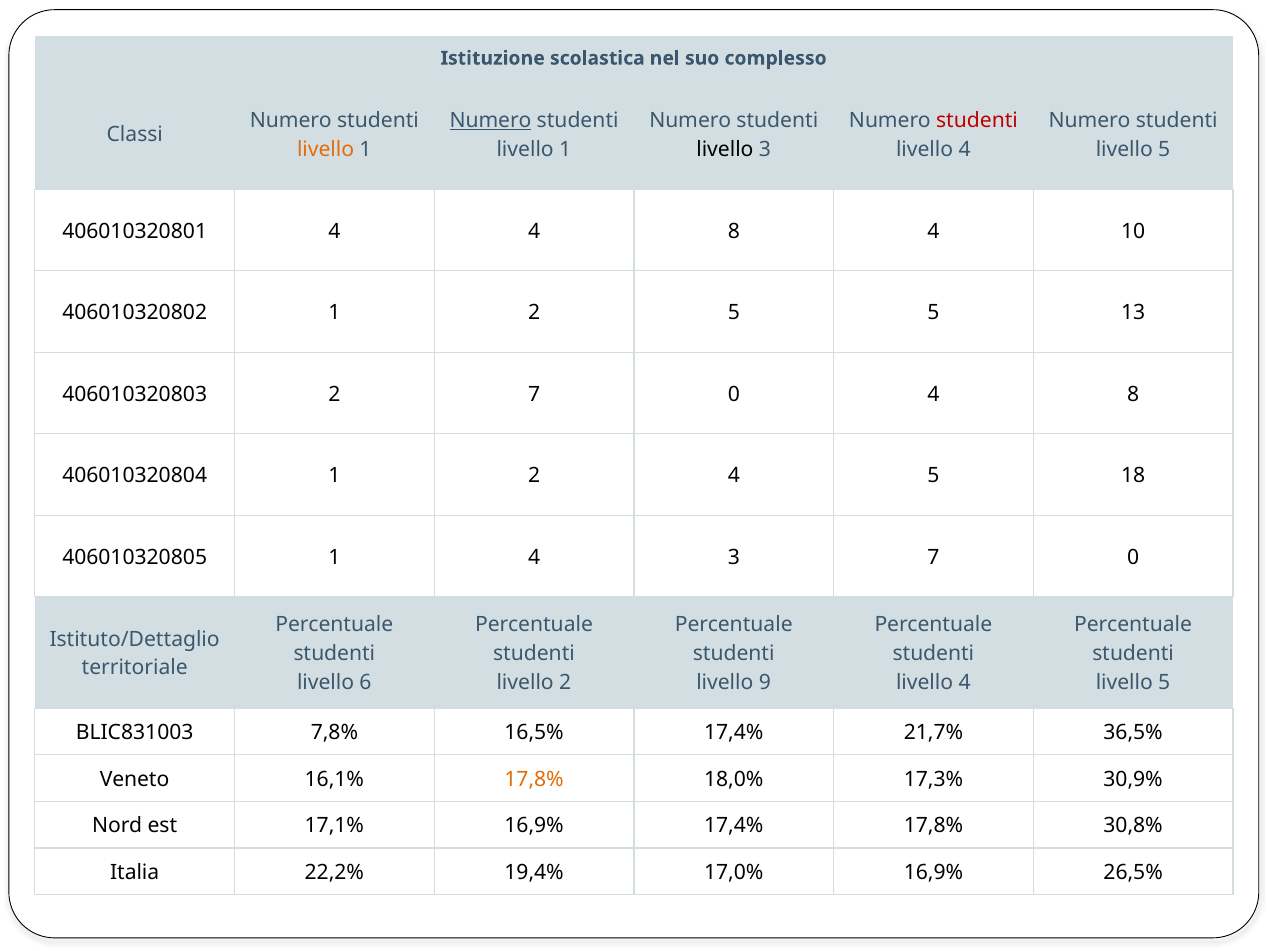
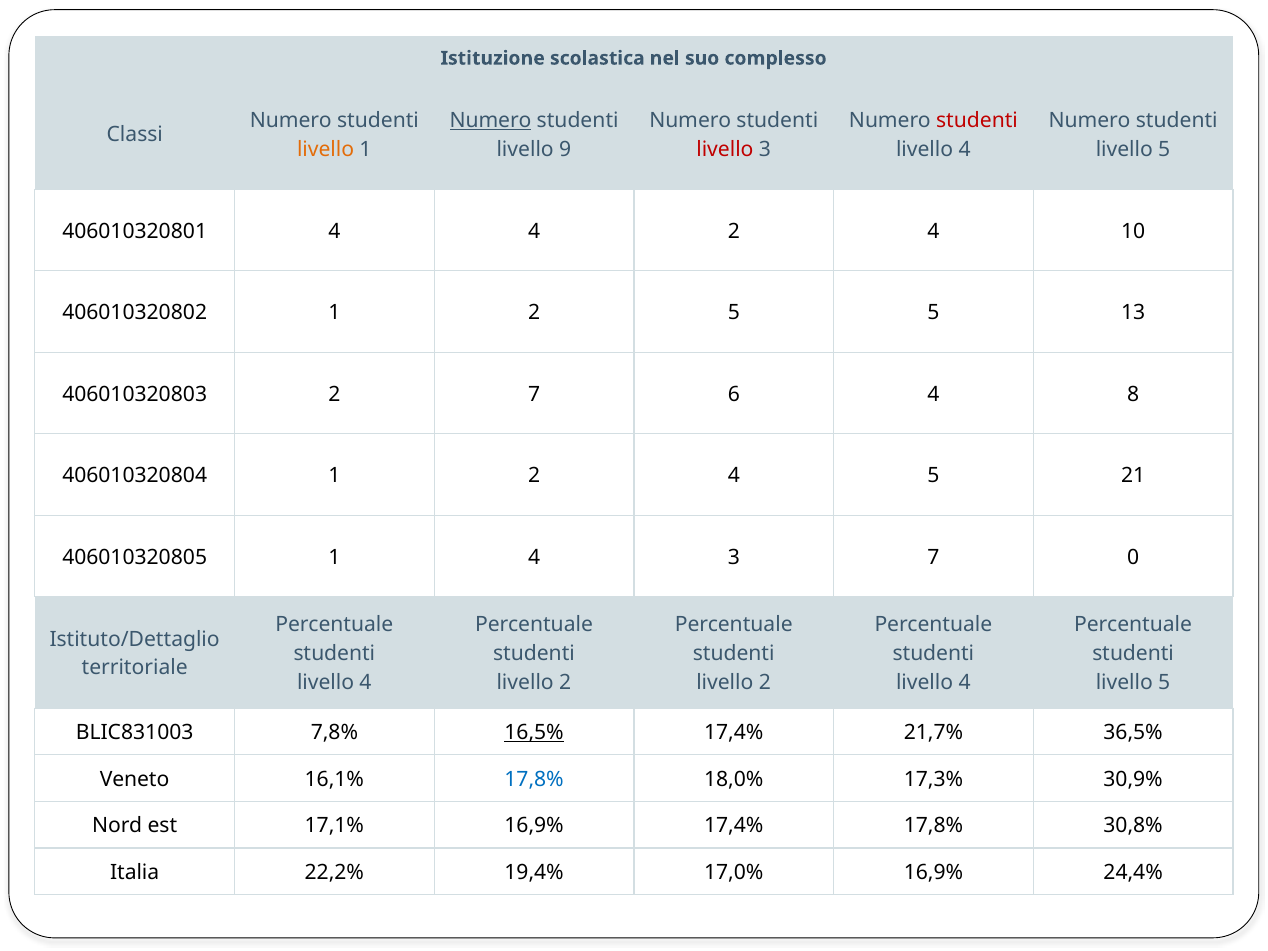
1: 1 -> 9 (565, 149)
livello colour: black -> red (725, 149)
4 4 8: 8 -> 2 (734, 231)
2 7 0: 0 -> 6 (734, 394)
18: 18 -> 21 (1133, 476)
6: 6 -> 4 (365, 682)
9: 9 -> 2 (765, 682)
16,5% underline: none -> present (534, 733)
17,8% colour: orange -> blue (534, 779)
26,5%: 26,5% -> 24,4% (1133, 873)
